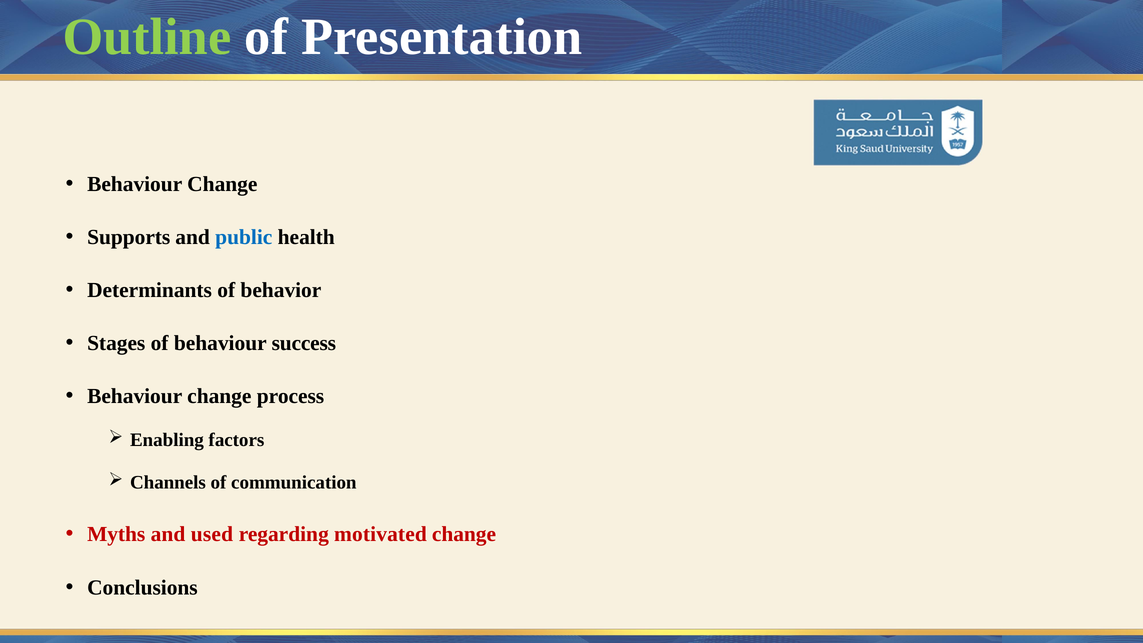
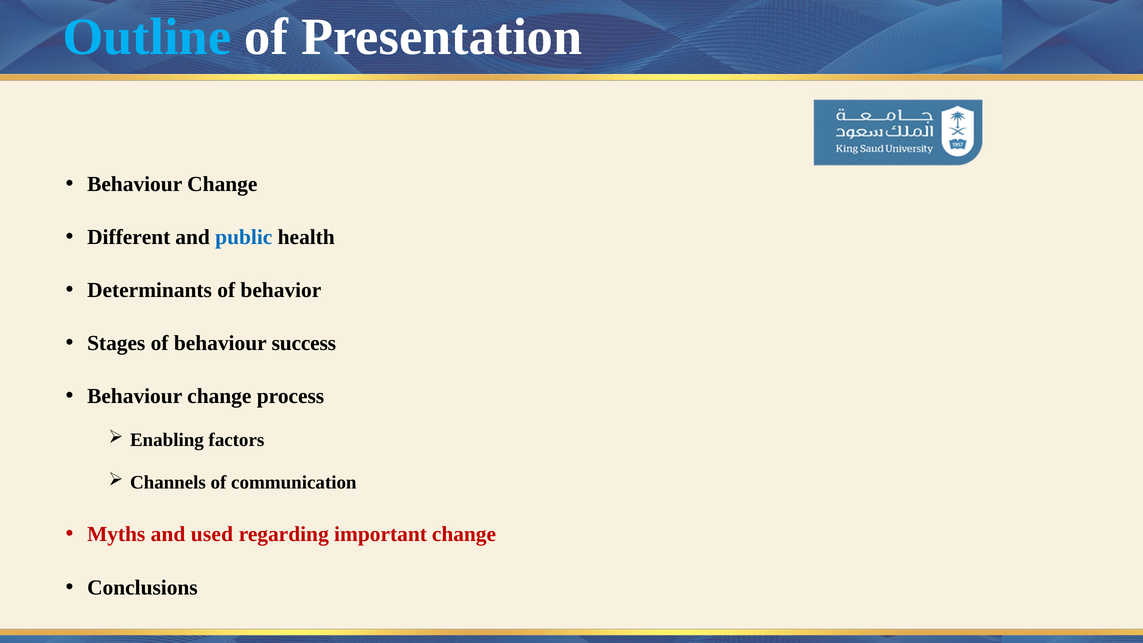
Outline colour: light green -> light blue (147, 37)
Supports: Supports -> Different (129, 237)
motivated: motivated -> important (381, 534)
